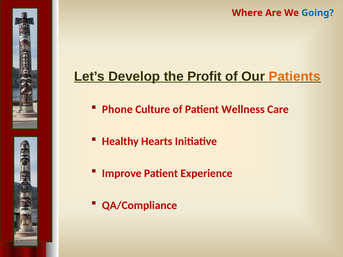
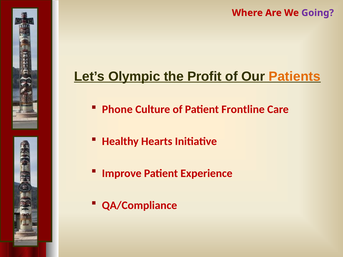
Going colour: blue -> purple (318, 13)
Develop: Develop -> Olympic (134, 76)
Wellness: Wellness -> Frontline (243, 109)
